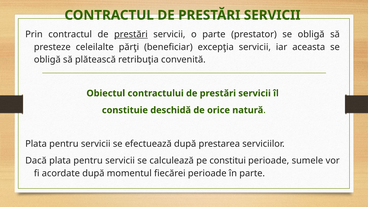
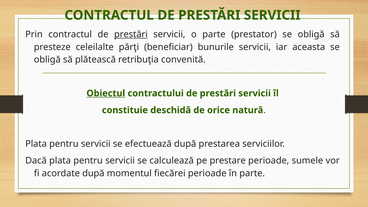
excepţia: excepţia -> bunurile (216, 47)
Obiectul underline: none -> present (106, 93)
constitui: constitui -> prestare (228, 161)
